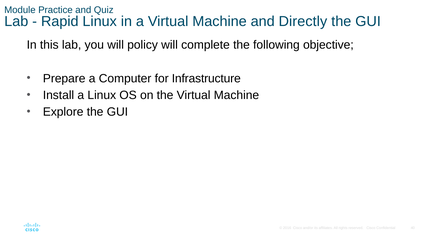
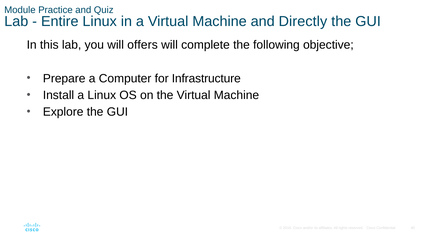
Rapid: Rapid -> Entire (60, 21)
policy: policy -> offers (143, 45)
